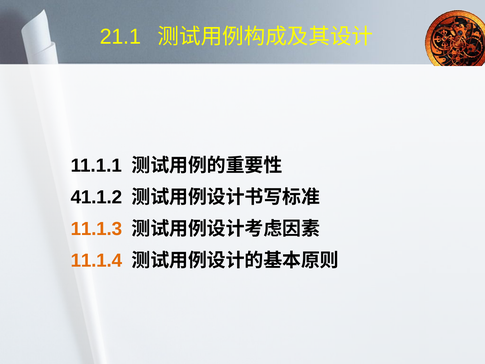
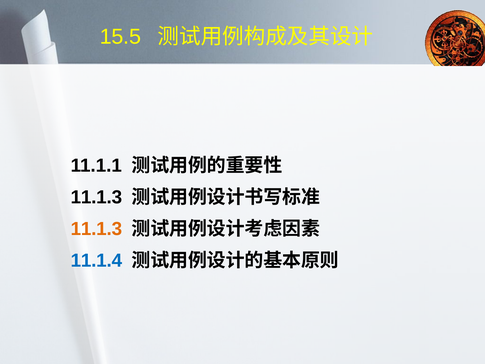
21.1: 21.1 -> 15.5 (120, 37)
41.1.2: 41.1.2 -> 11.1.3 (96, 197)
11.1.4 colour: orange -> blue (96, 260)
